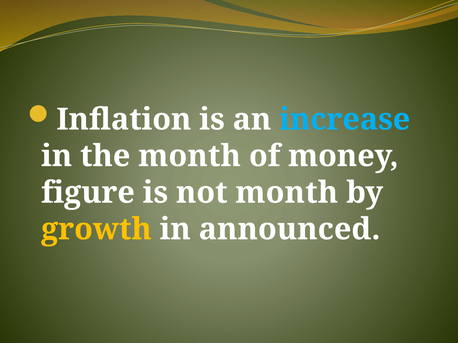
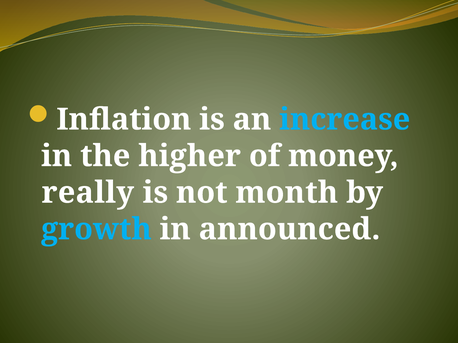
the month: month -> higher (190, 156)
figure: figure -> really (88, 193)
growth colour: yellow -> light blue (96, 230)
